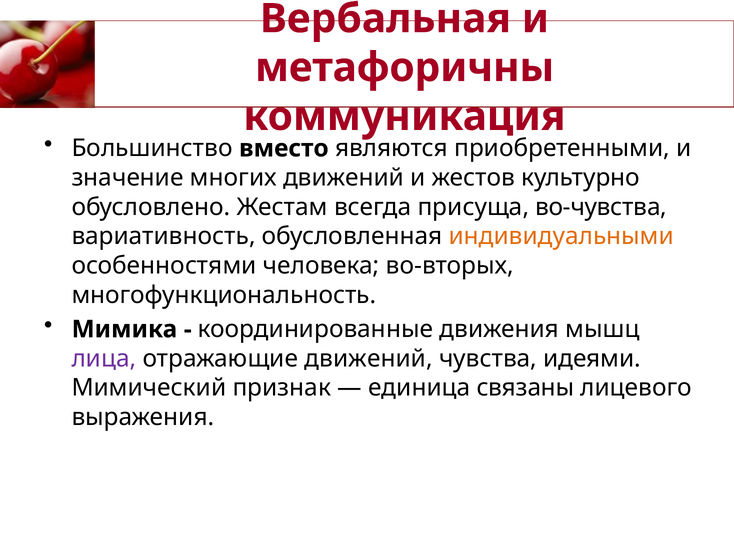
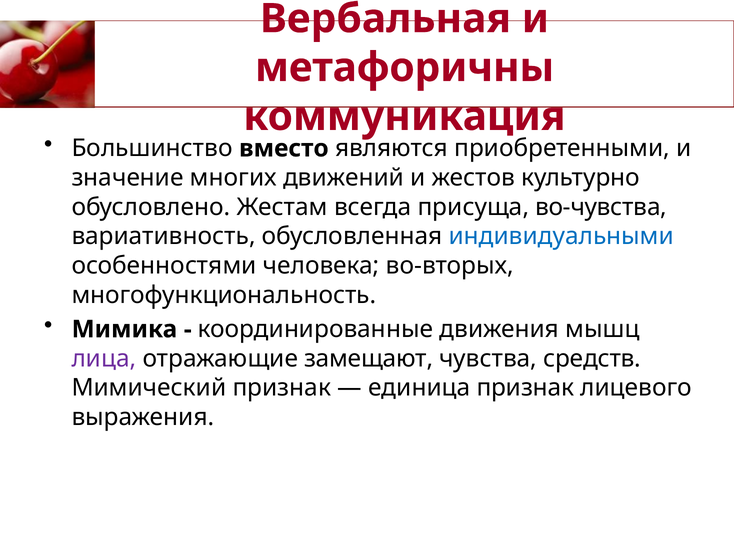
индивидуальными colour: orange -> blue (561, 237)
отражающие движений: движений -> замещают (369, 359)
идеями: идеями -> средств (592, 359)
единица связаны: связаны -> признак (525, 388)
